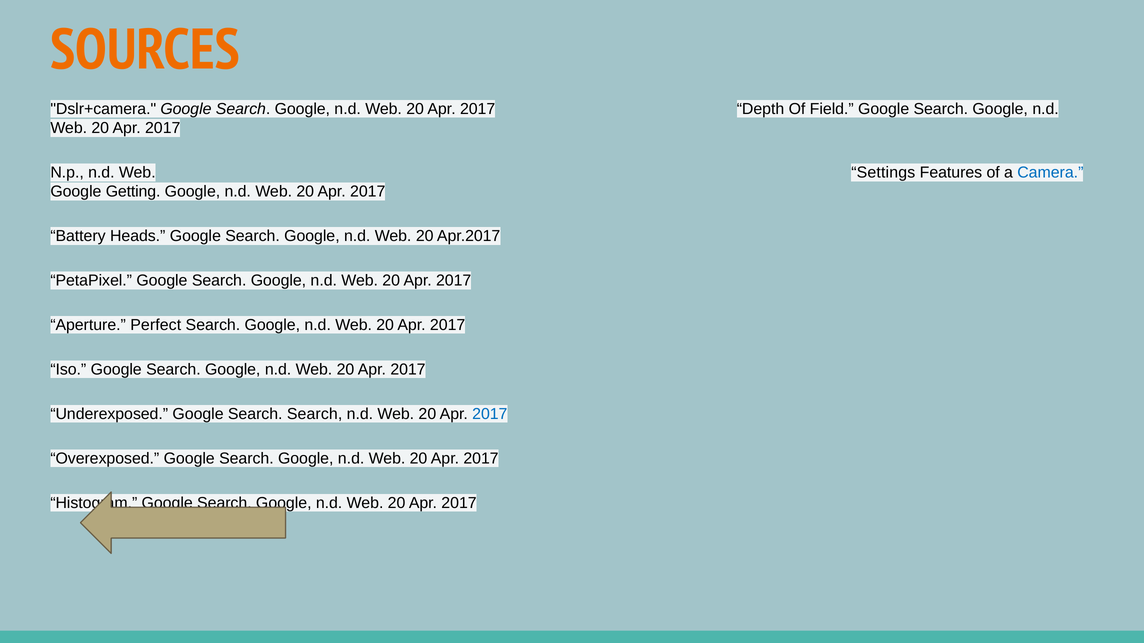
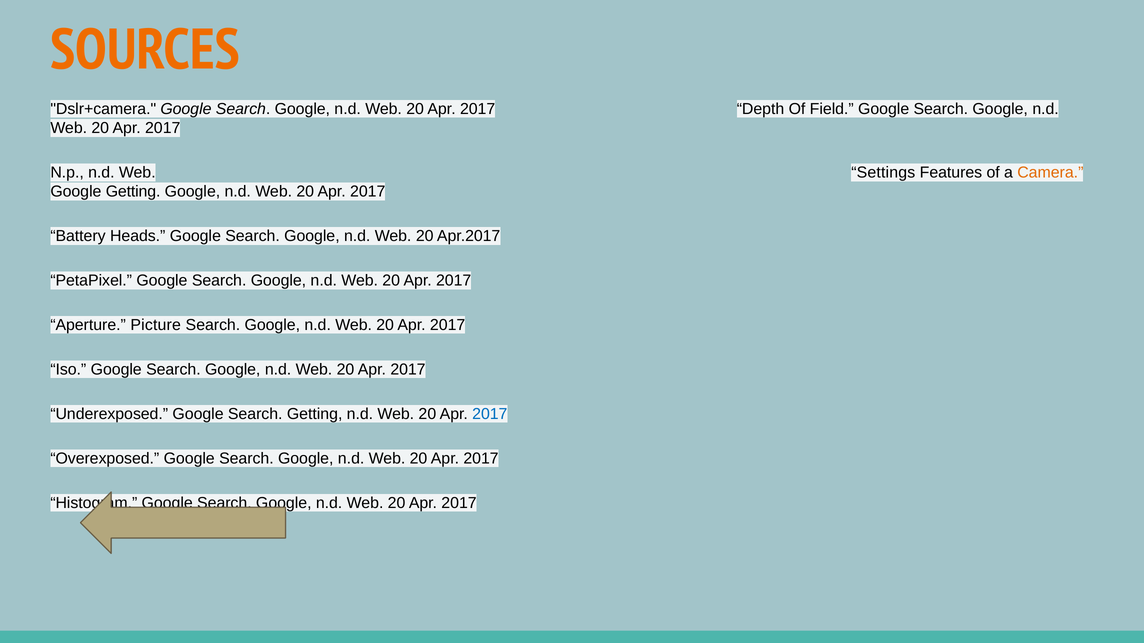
Camera colour: blue -> orange (1050, 173)
Perfect: Perfect -> Picture (156, 325)
Search Search: Search -> Getting (315, 414)
